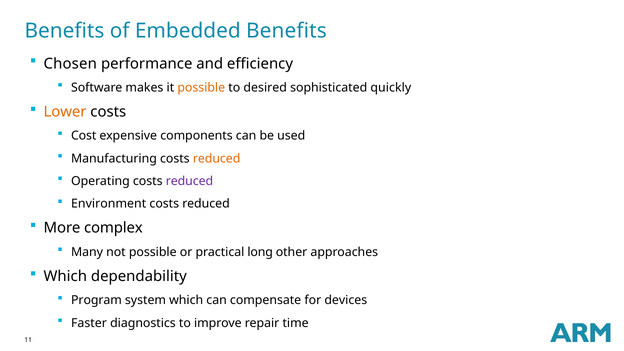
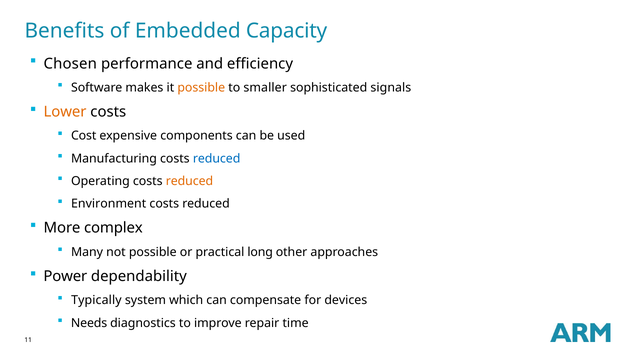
Embedded Benefits: Benefits -> Capacity (287, 31)
desired: desired -> smaller (265, 88)
quickly: quickly -> signals (391, 88)
reduced colour: orange -> blue (217, 159)
reduced colour: purple -> orange (189, 181)
Which: Which -> Power (65, 276)
Program: Program -> Typically (96, 300)
Faster: Faster -> Needs (89, 323)
